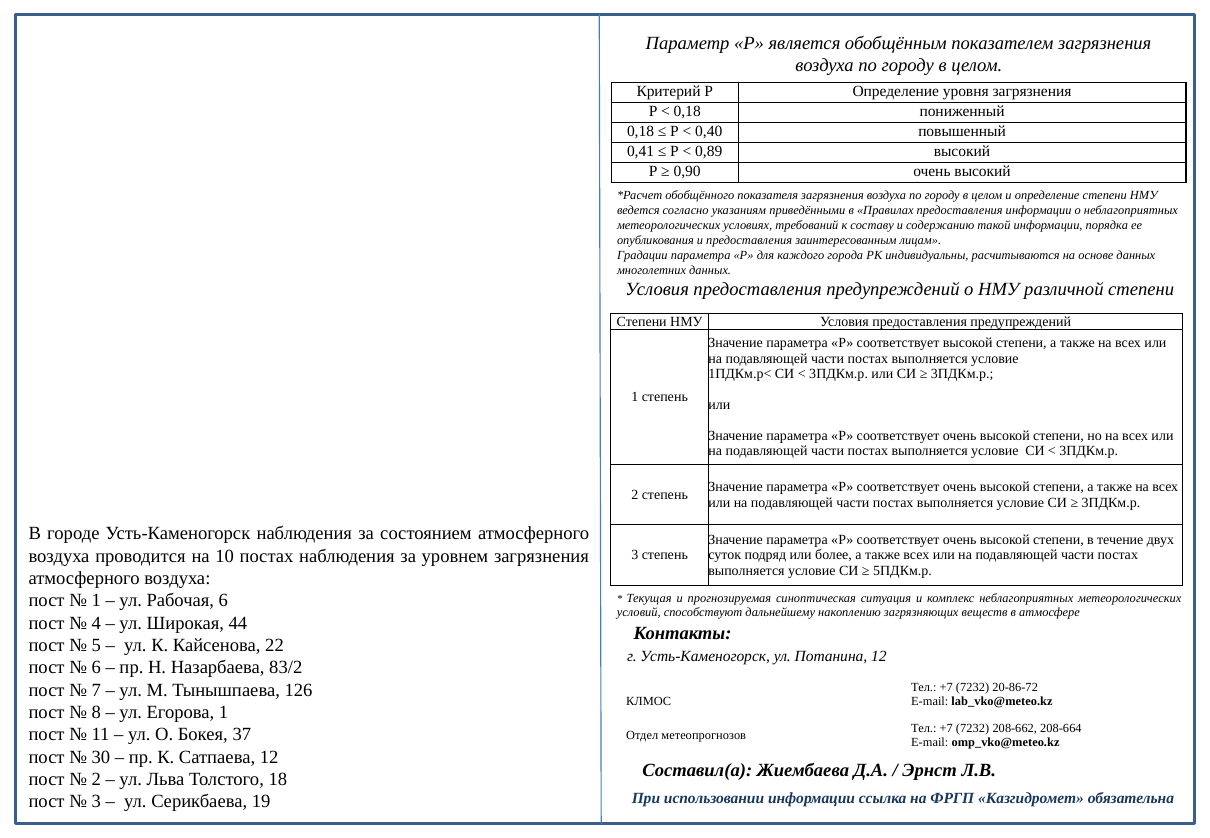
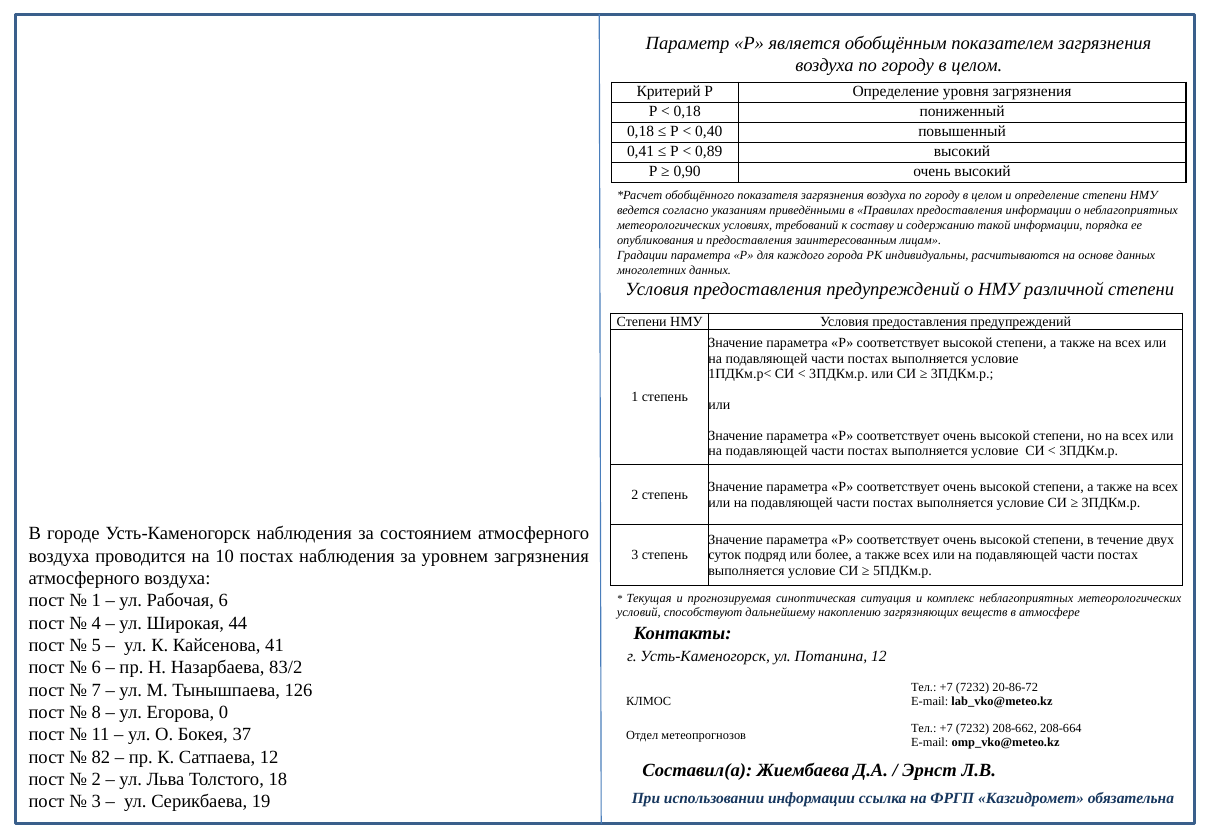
22: 22 -> 41 (275, 645)
Егорова 1: 1 -> 0 (224, 712)
30: 30 -> 82 (101, 757)
